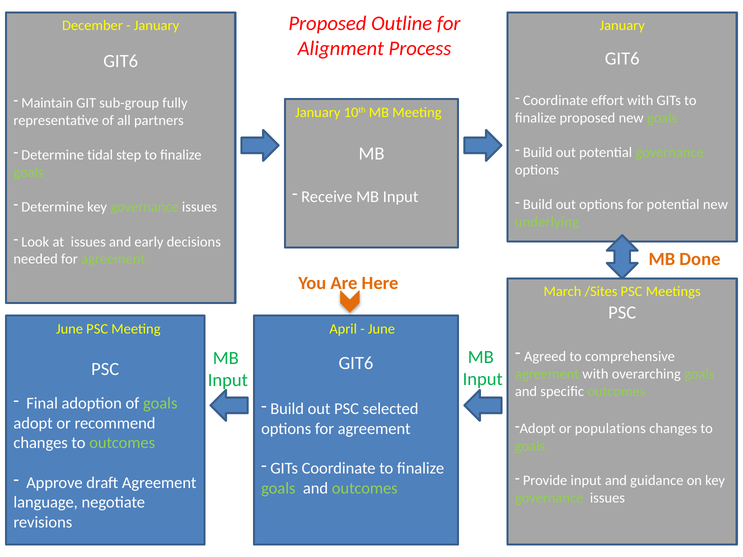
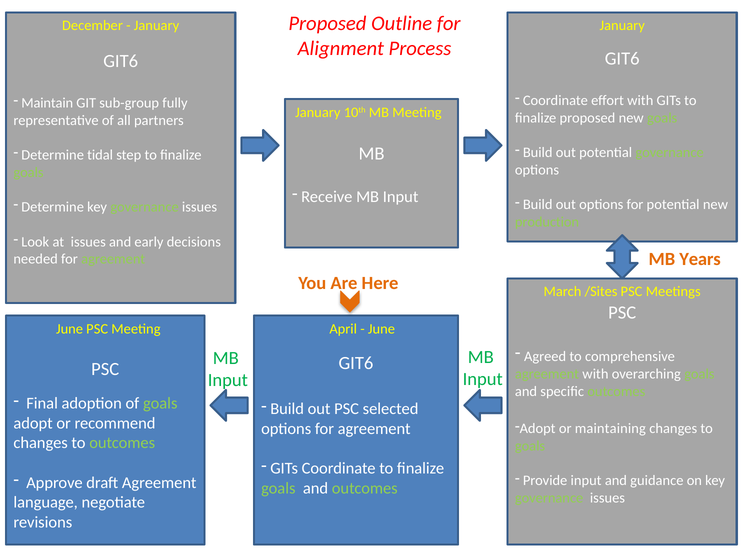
underlying: underlying -> production (547, 222)
Done: Done -> Years (700, 259)
populations: populations -> maintaining (610, 429)
